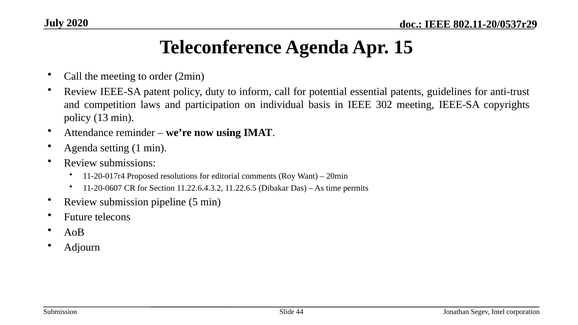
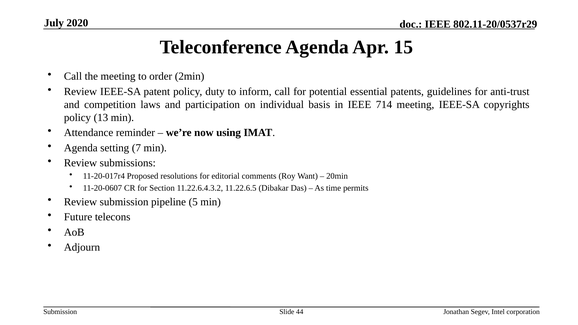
302: 302 -> 714 (384, 105)
1: 1 -> 7 (136, 148)
